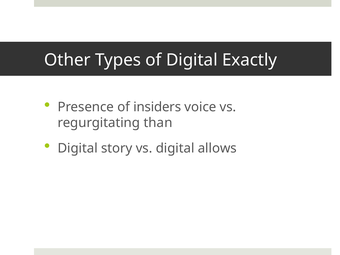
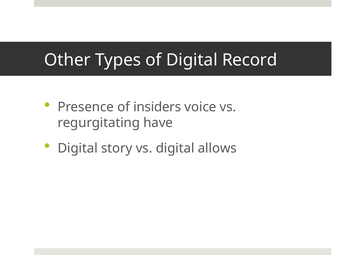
Exactly: Exactly -> Record (250, 60)
than: than -> have (158, 123)
